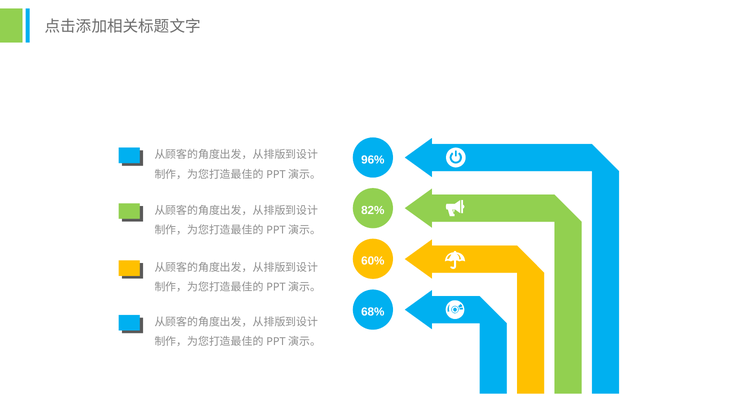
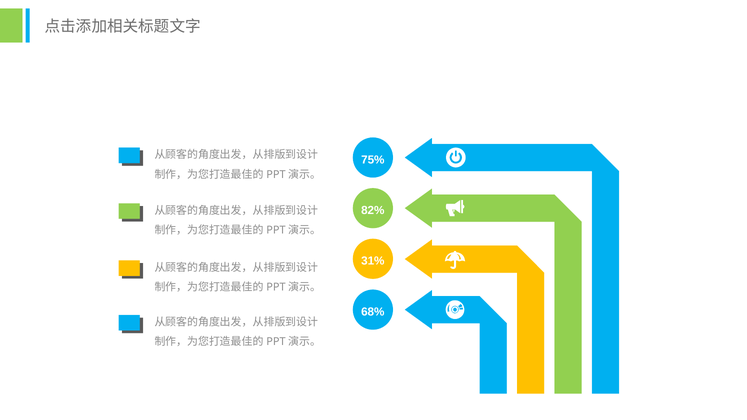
96%: 96% -> 75% (373, 160)
60%: 60% -> 31% (373, 261)
